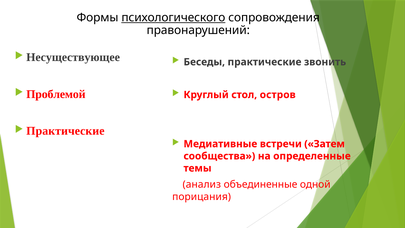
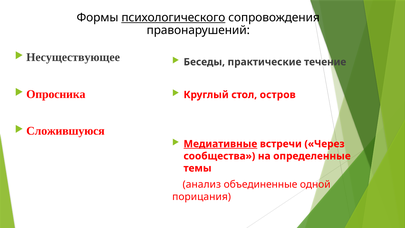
звонить: звонить -> течение (325, 62)
Проблемой: Проблемой -> Опросника (56, 94)
Практические: Практические -> Сложившуюся (66, 131)
Медиативные underline: none -> present (220, 144)
Затем: Затем -> Через (325, 144)
